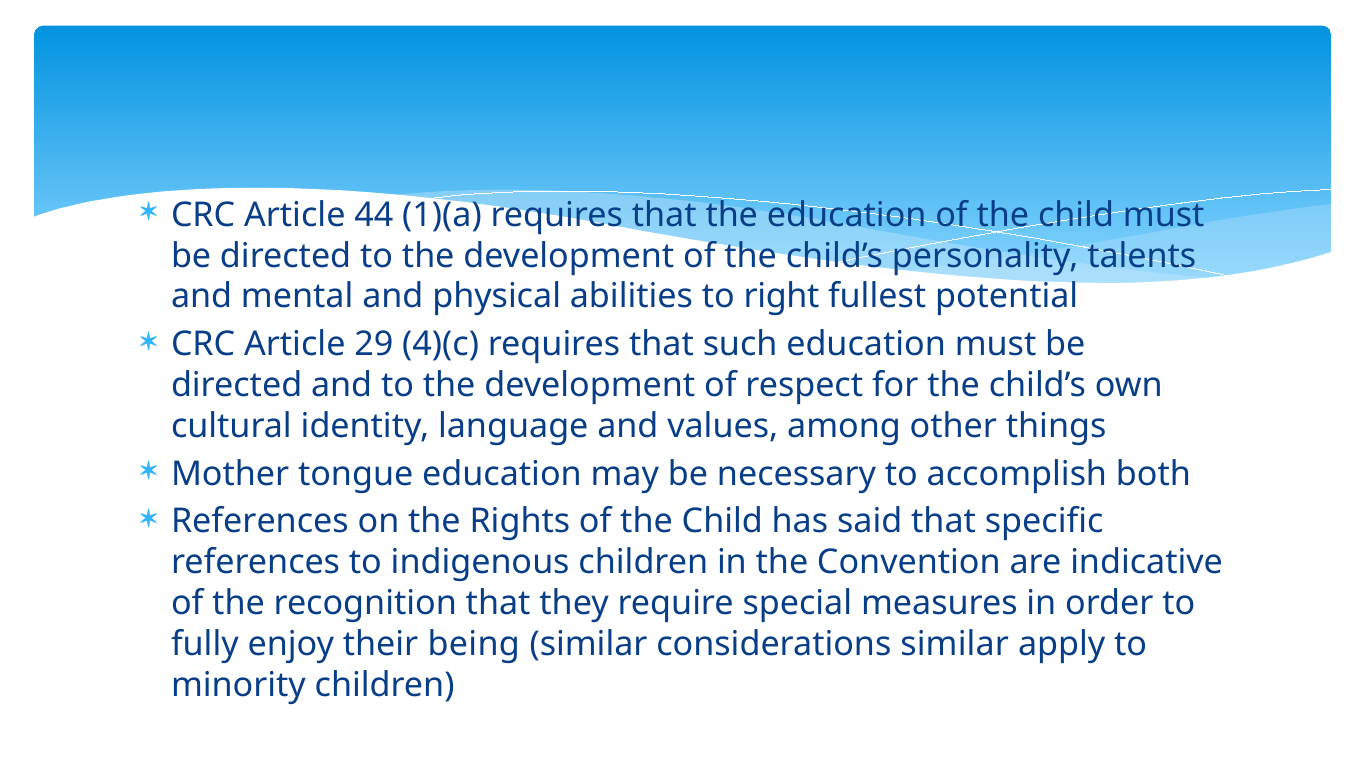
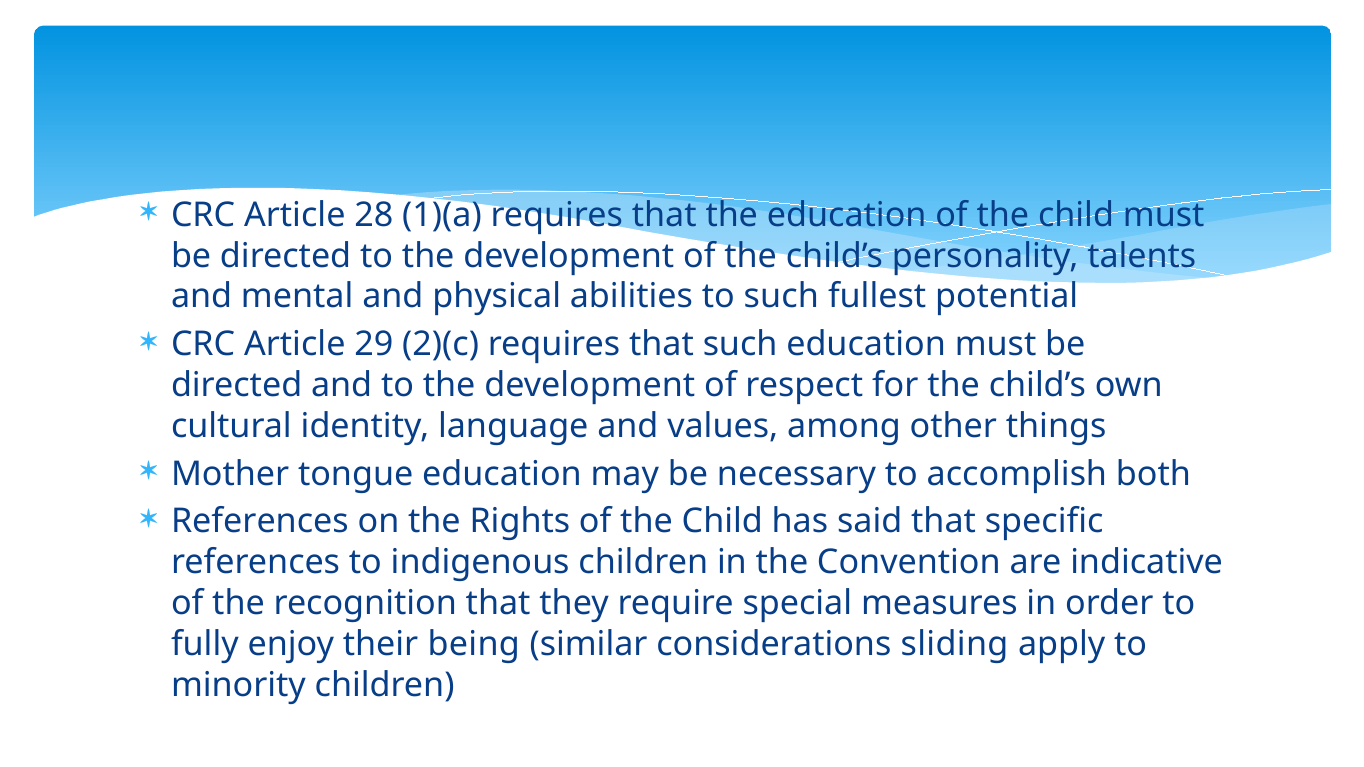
44: 44 -> 28 (374, 215)
to right: right -> such (781, 297)
4)(c: 4)(c -> 2)(c (441, 344)
considerations similar: similar -> sliding (955, 645)
